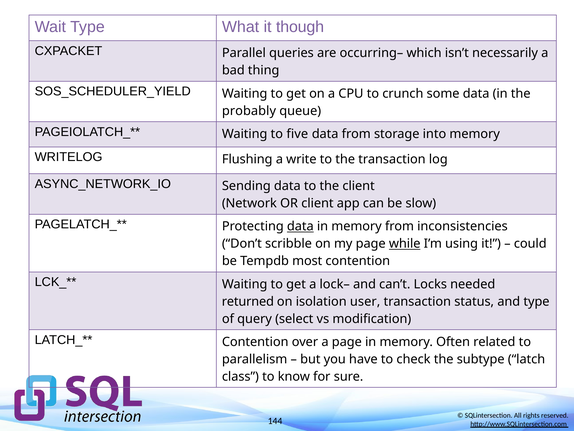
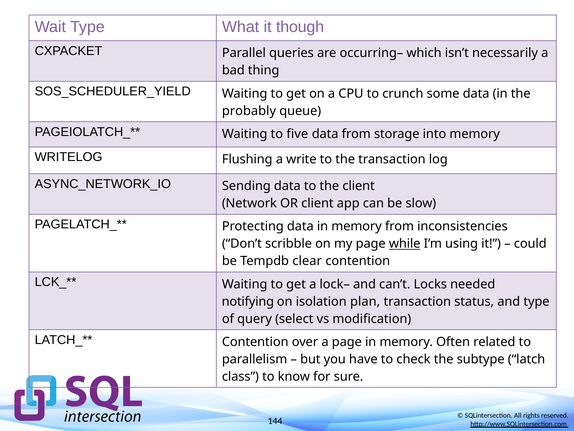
data underline: present -> none (300, 226)
most: most -> clear (307, 261)
returned: returned -> notifying (248, 301)
user: user -> plan (365, 301)
